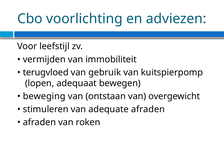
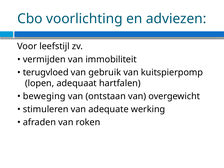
bewegen: bewegen -> hartfalen (120, 83)
adequate afraden: afraden -> werking (148, 109)
